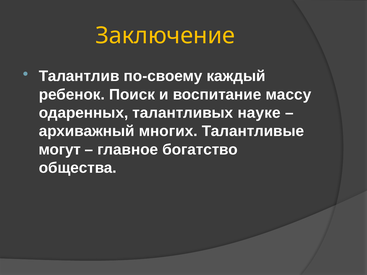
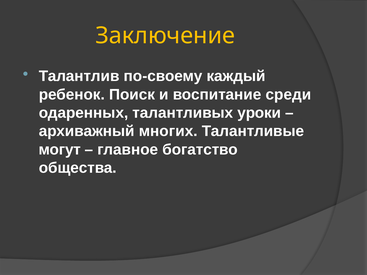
массу: массу -> среди (288, 95)
науке: науке -> уроки (259, 113)
